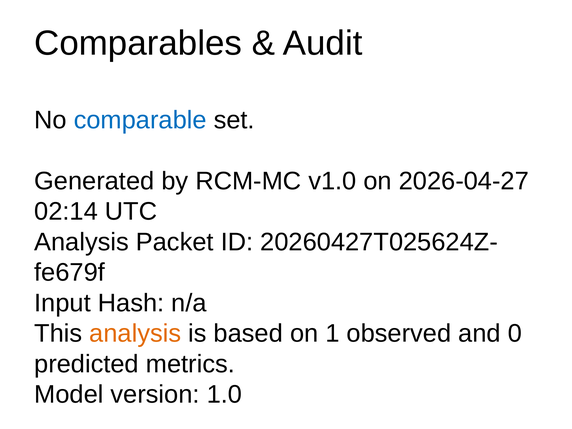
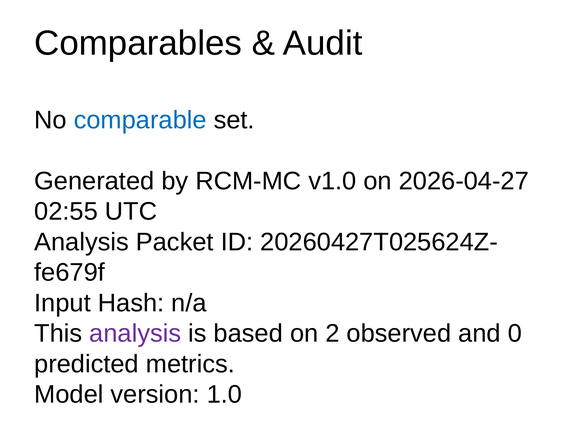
02:14: 02:14 -> 02:55 (66, 211)
analysis colour: orange -> purple (135, 334)
1: 1 -> 2 (332, 334)
